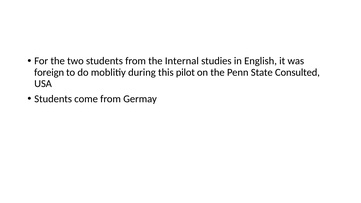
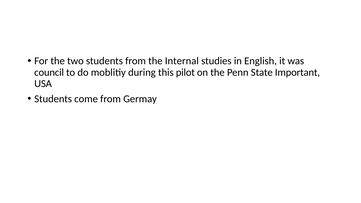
foreign: foreign -> council (49, 72)
Consulted: Consulted -> Important (297, 72)
